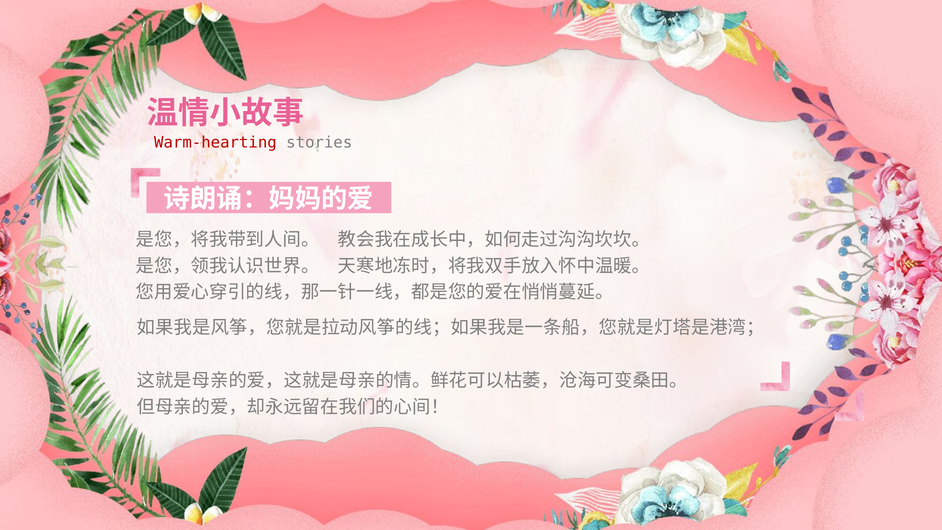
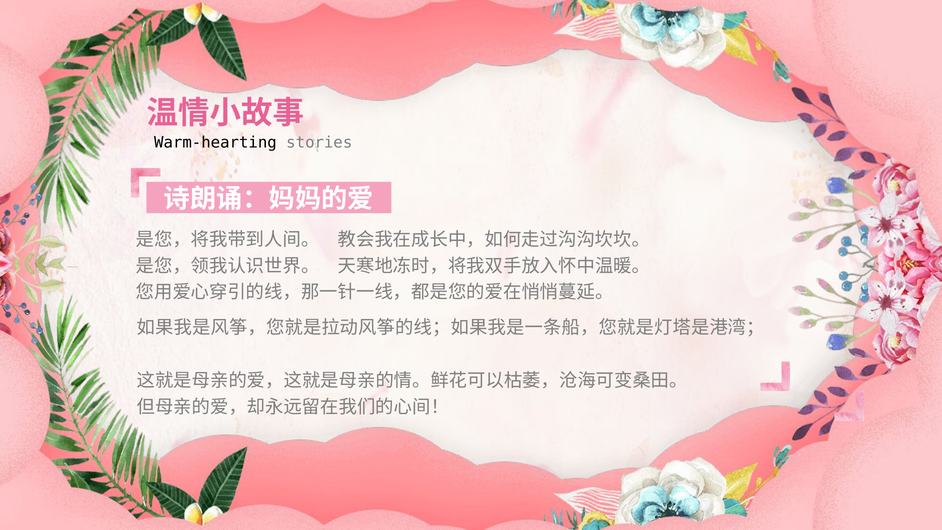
Warm-hearting colour: red -> black (215, 143)
